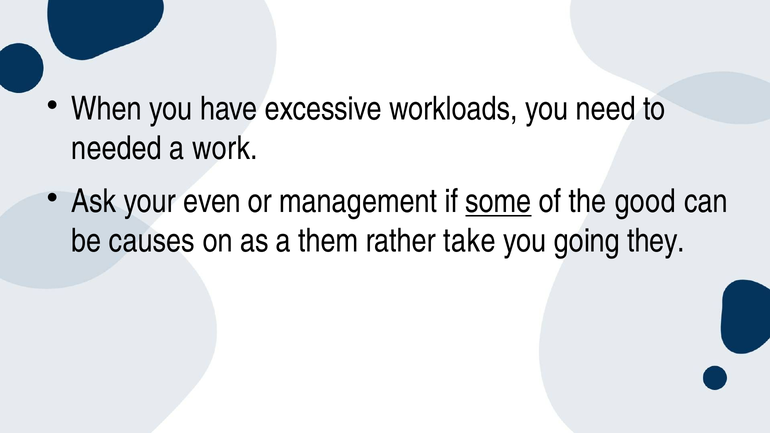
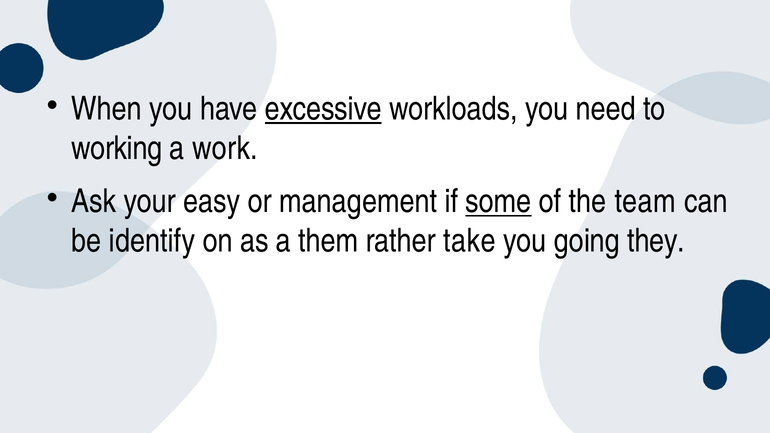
excessive underline: none -> present (323, 109)
needed: needed -> working (117, 148)
even: even -> easy (212, 202)
good: good -> team (645, 202)
causes: causes -> identify (152, 241)
